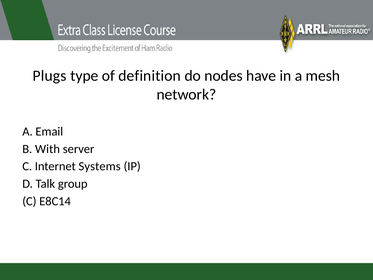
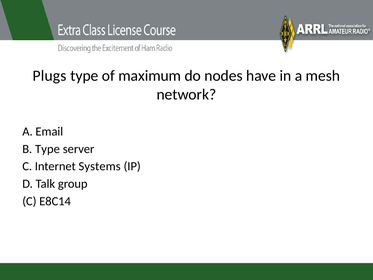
definition: definition -> maximum (150, 76)
B With: With -> Type (47, 149)
